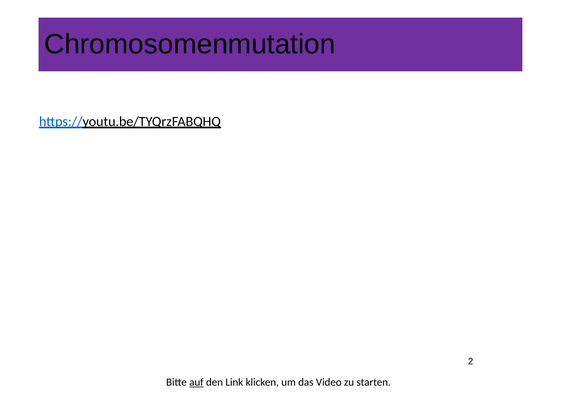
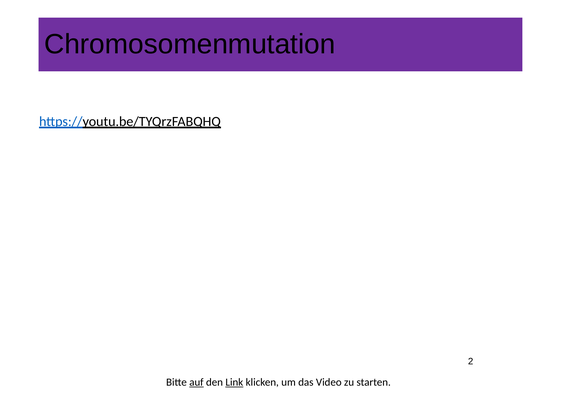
Link underline: none -> present (234, 383)
